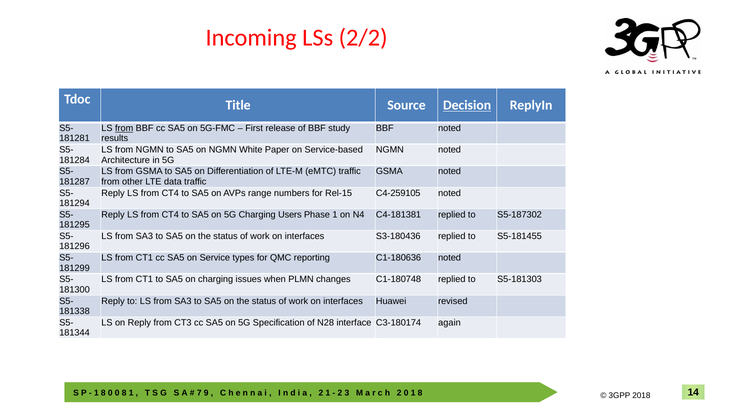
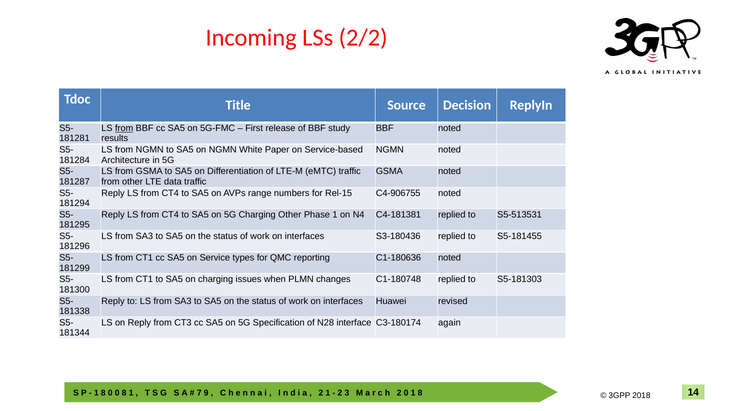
Decision underline: present -> none (467, 105)
C4-259105: C4-259105 -> C4-906755 (398, 193)
Charging Users: Users -> Other (290, 215)
S5-187302: S5-187302 -> S5-513531 (519, 215)
